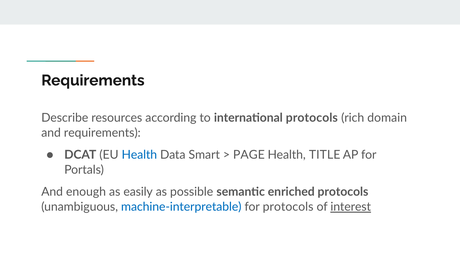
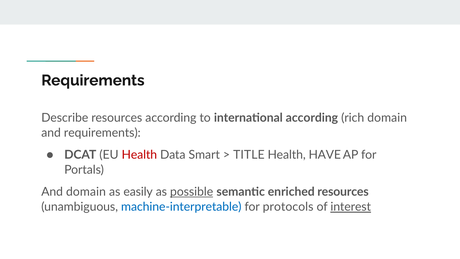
international protocols: protocols -> according (312, 118)
Health colour: blue -> red (139, 155)
PAGE: PAGE -> TITLE (249, 155)
TITLE: TITLE -> HAVE (325, 155)
And enough: enough -> domain (86, 192)
possible underline: none -> present (192, 192)
enriched protocols: protocols -> resources (343, 192)
